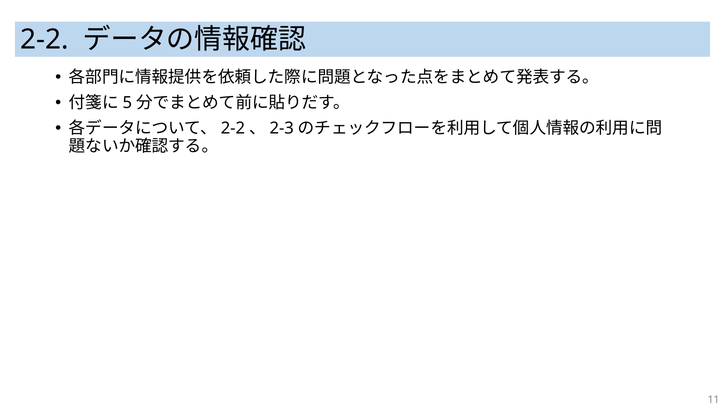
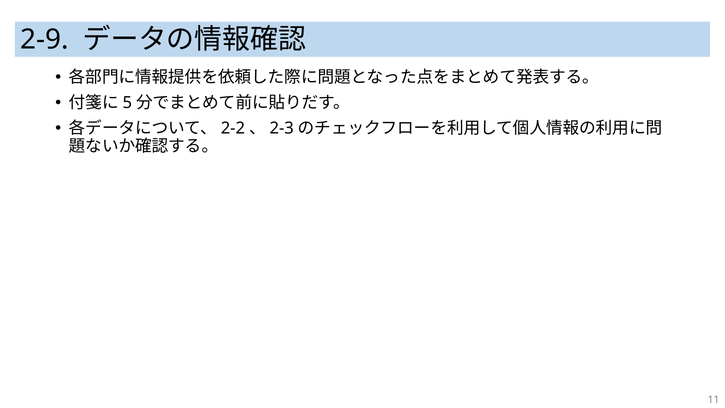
2-2: 2-2 -> 2-9 (45, 39)
